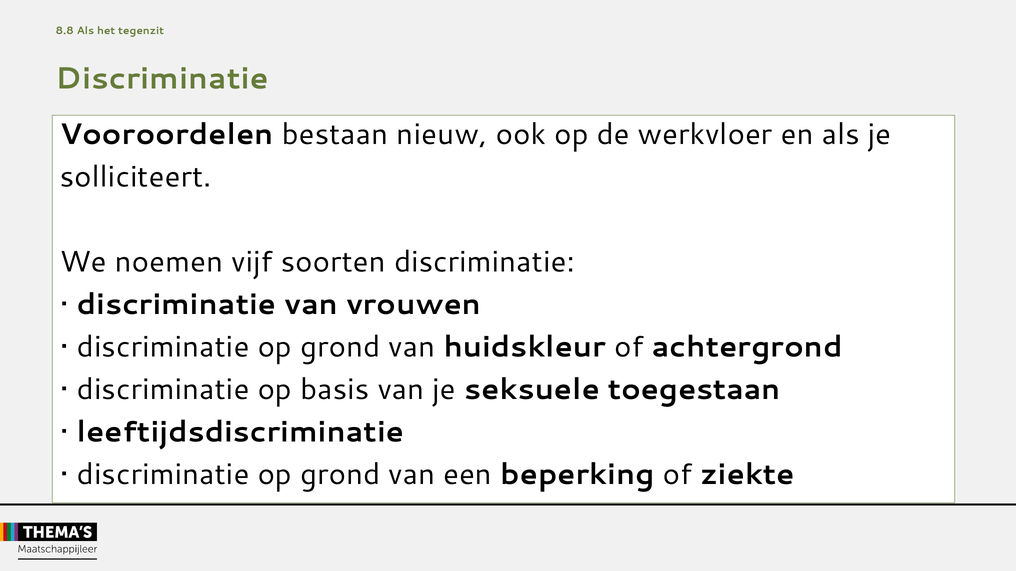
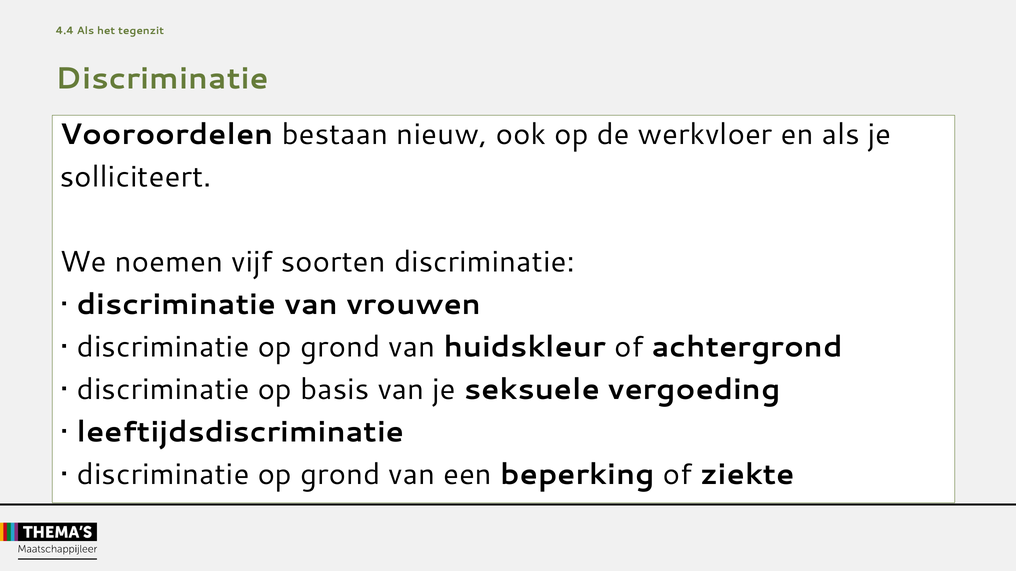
8.8: 8.8 -> 4.4 (65, 31)
toegestaan: toegestaan -> vergoeding (694, 390)
